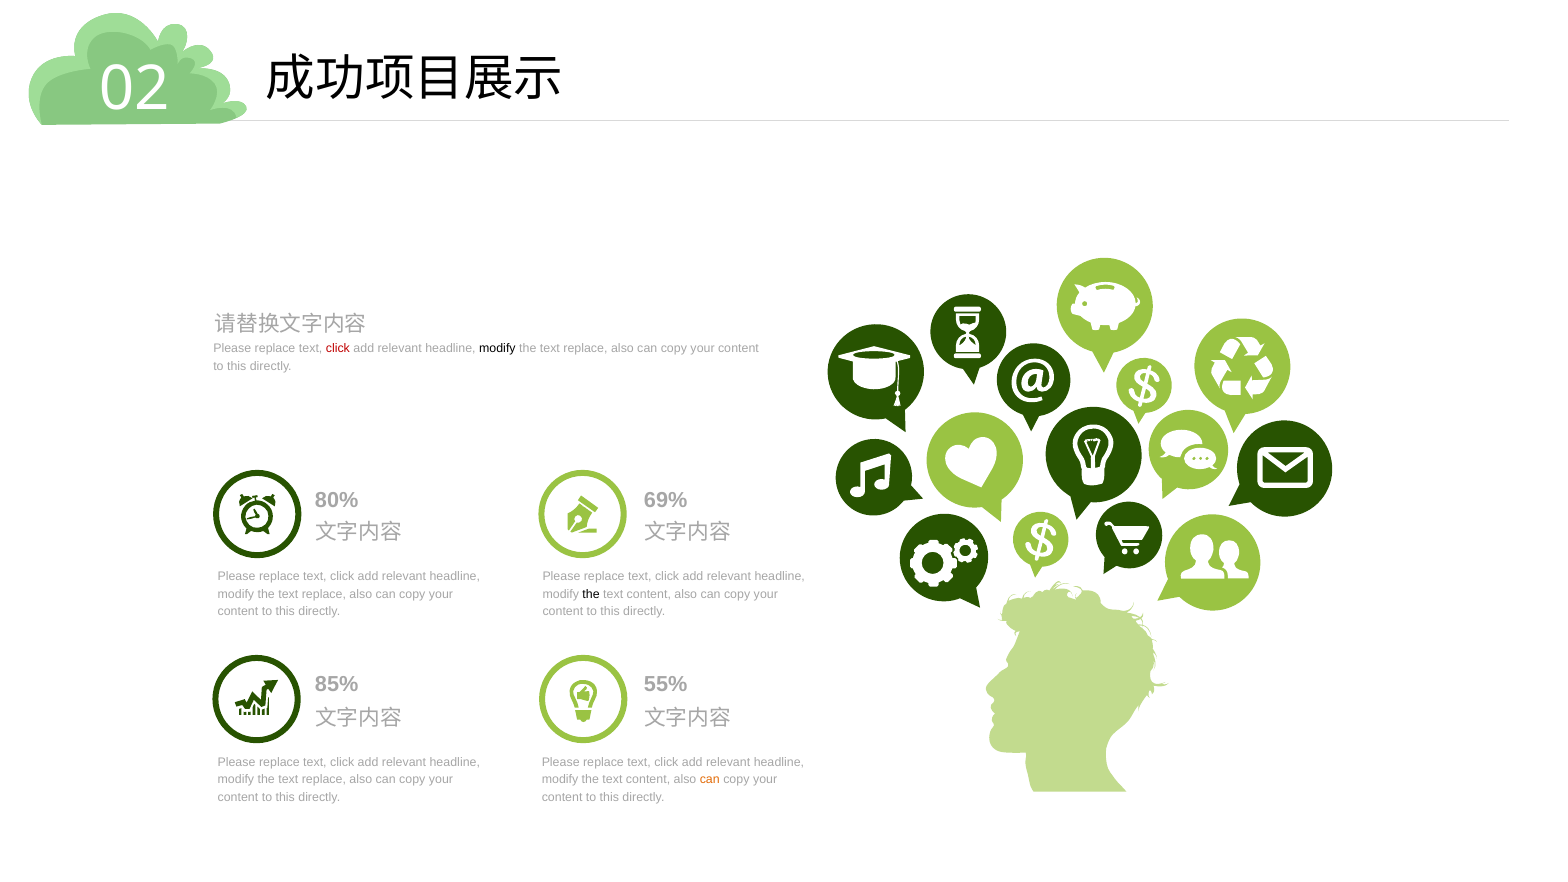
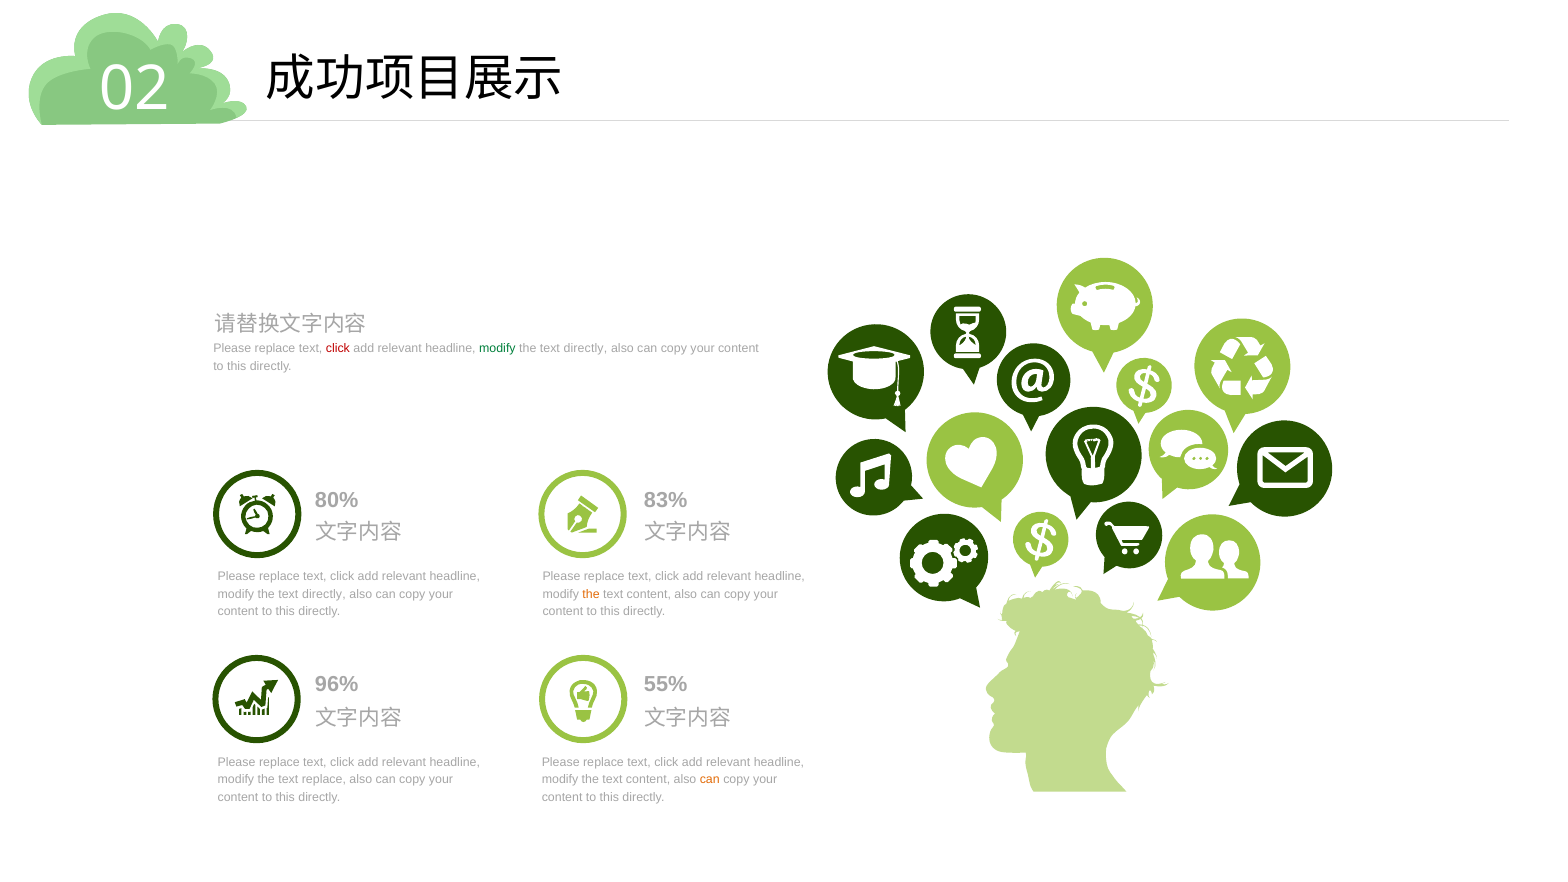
modify colour: black -> green (497, 348)
replace: replace -> directly (585, 348)
69%: 69% -> 83% (666, 500)
replace: replace -> directly (324, 594)
the colour: black -> orange (591, 594)
85%: 85% -> 96% (337, 684)
